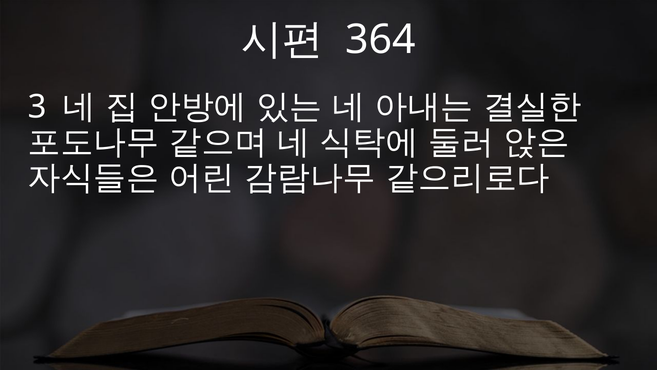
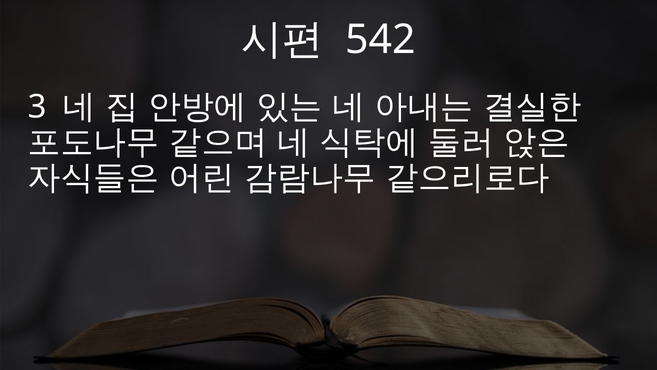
364: 364 -> 542 (381, 40)
